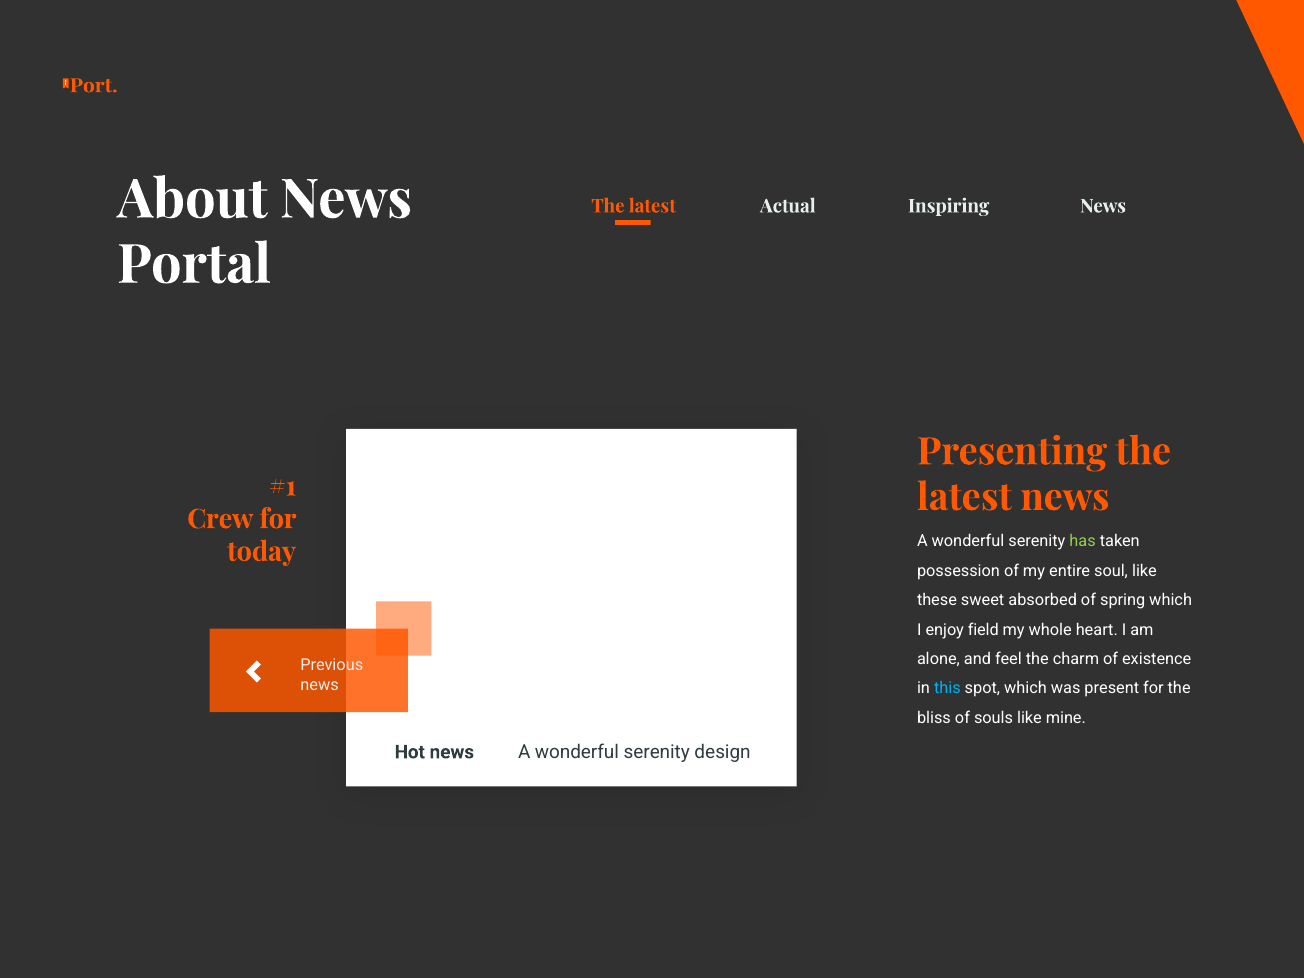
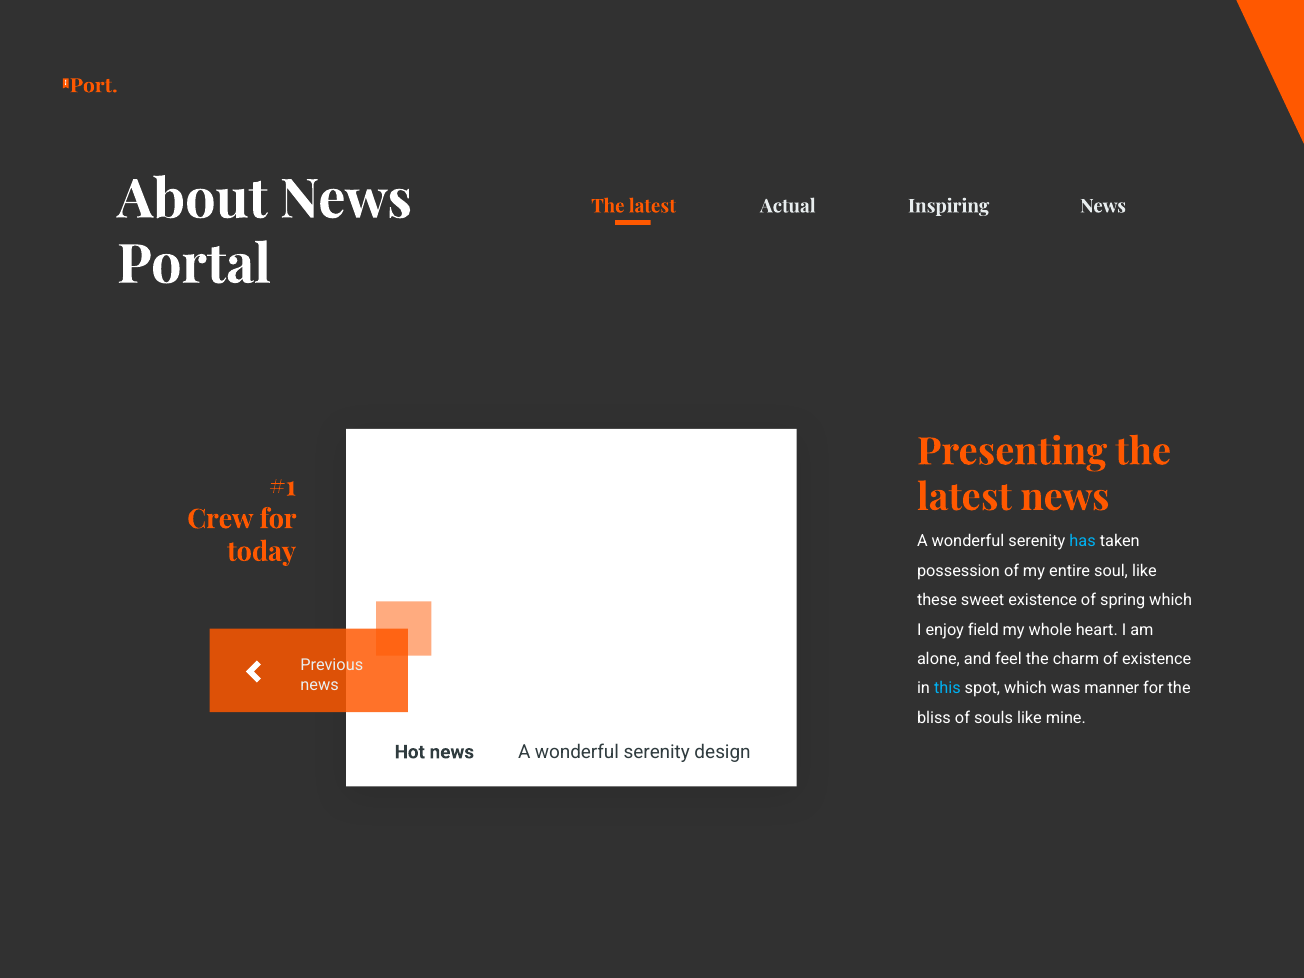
has colour: light green -> light blue (1083, 541)
sweet absorbed: absorbed -> existence (1043, 600)
present: present -> manner (1112, 689)
